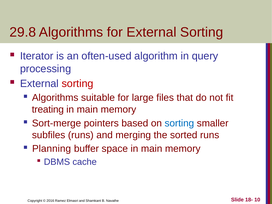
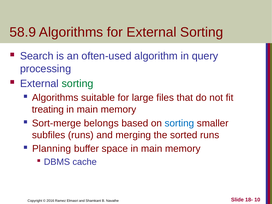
29.8: 29.8 -> 58.9 (23, 32)
Iterator: Iterator -> Search (37, 56)
sorting colour: red -> green (78, 84)
pointers: pointers -> belongs (101, 123)
